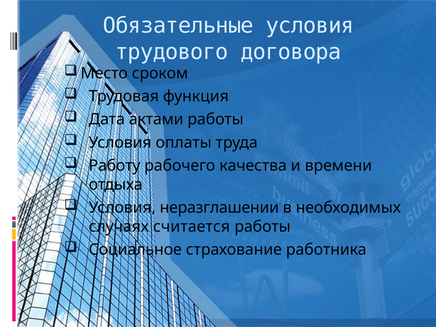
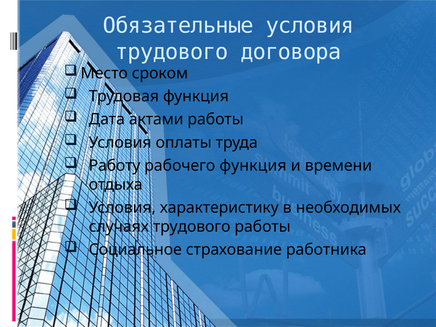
рабочего качества: качества -> функция (253, 166)
неразглашении: неразглашении -> характеристику (219, 208)
случаях считается: считается -> трудового (192, 227)
